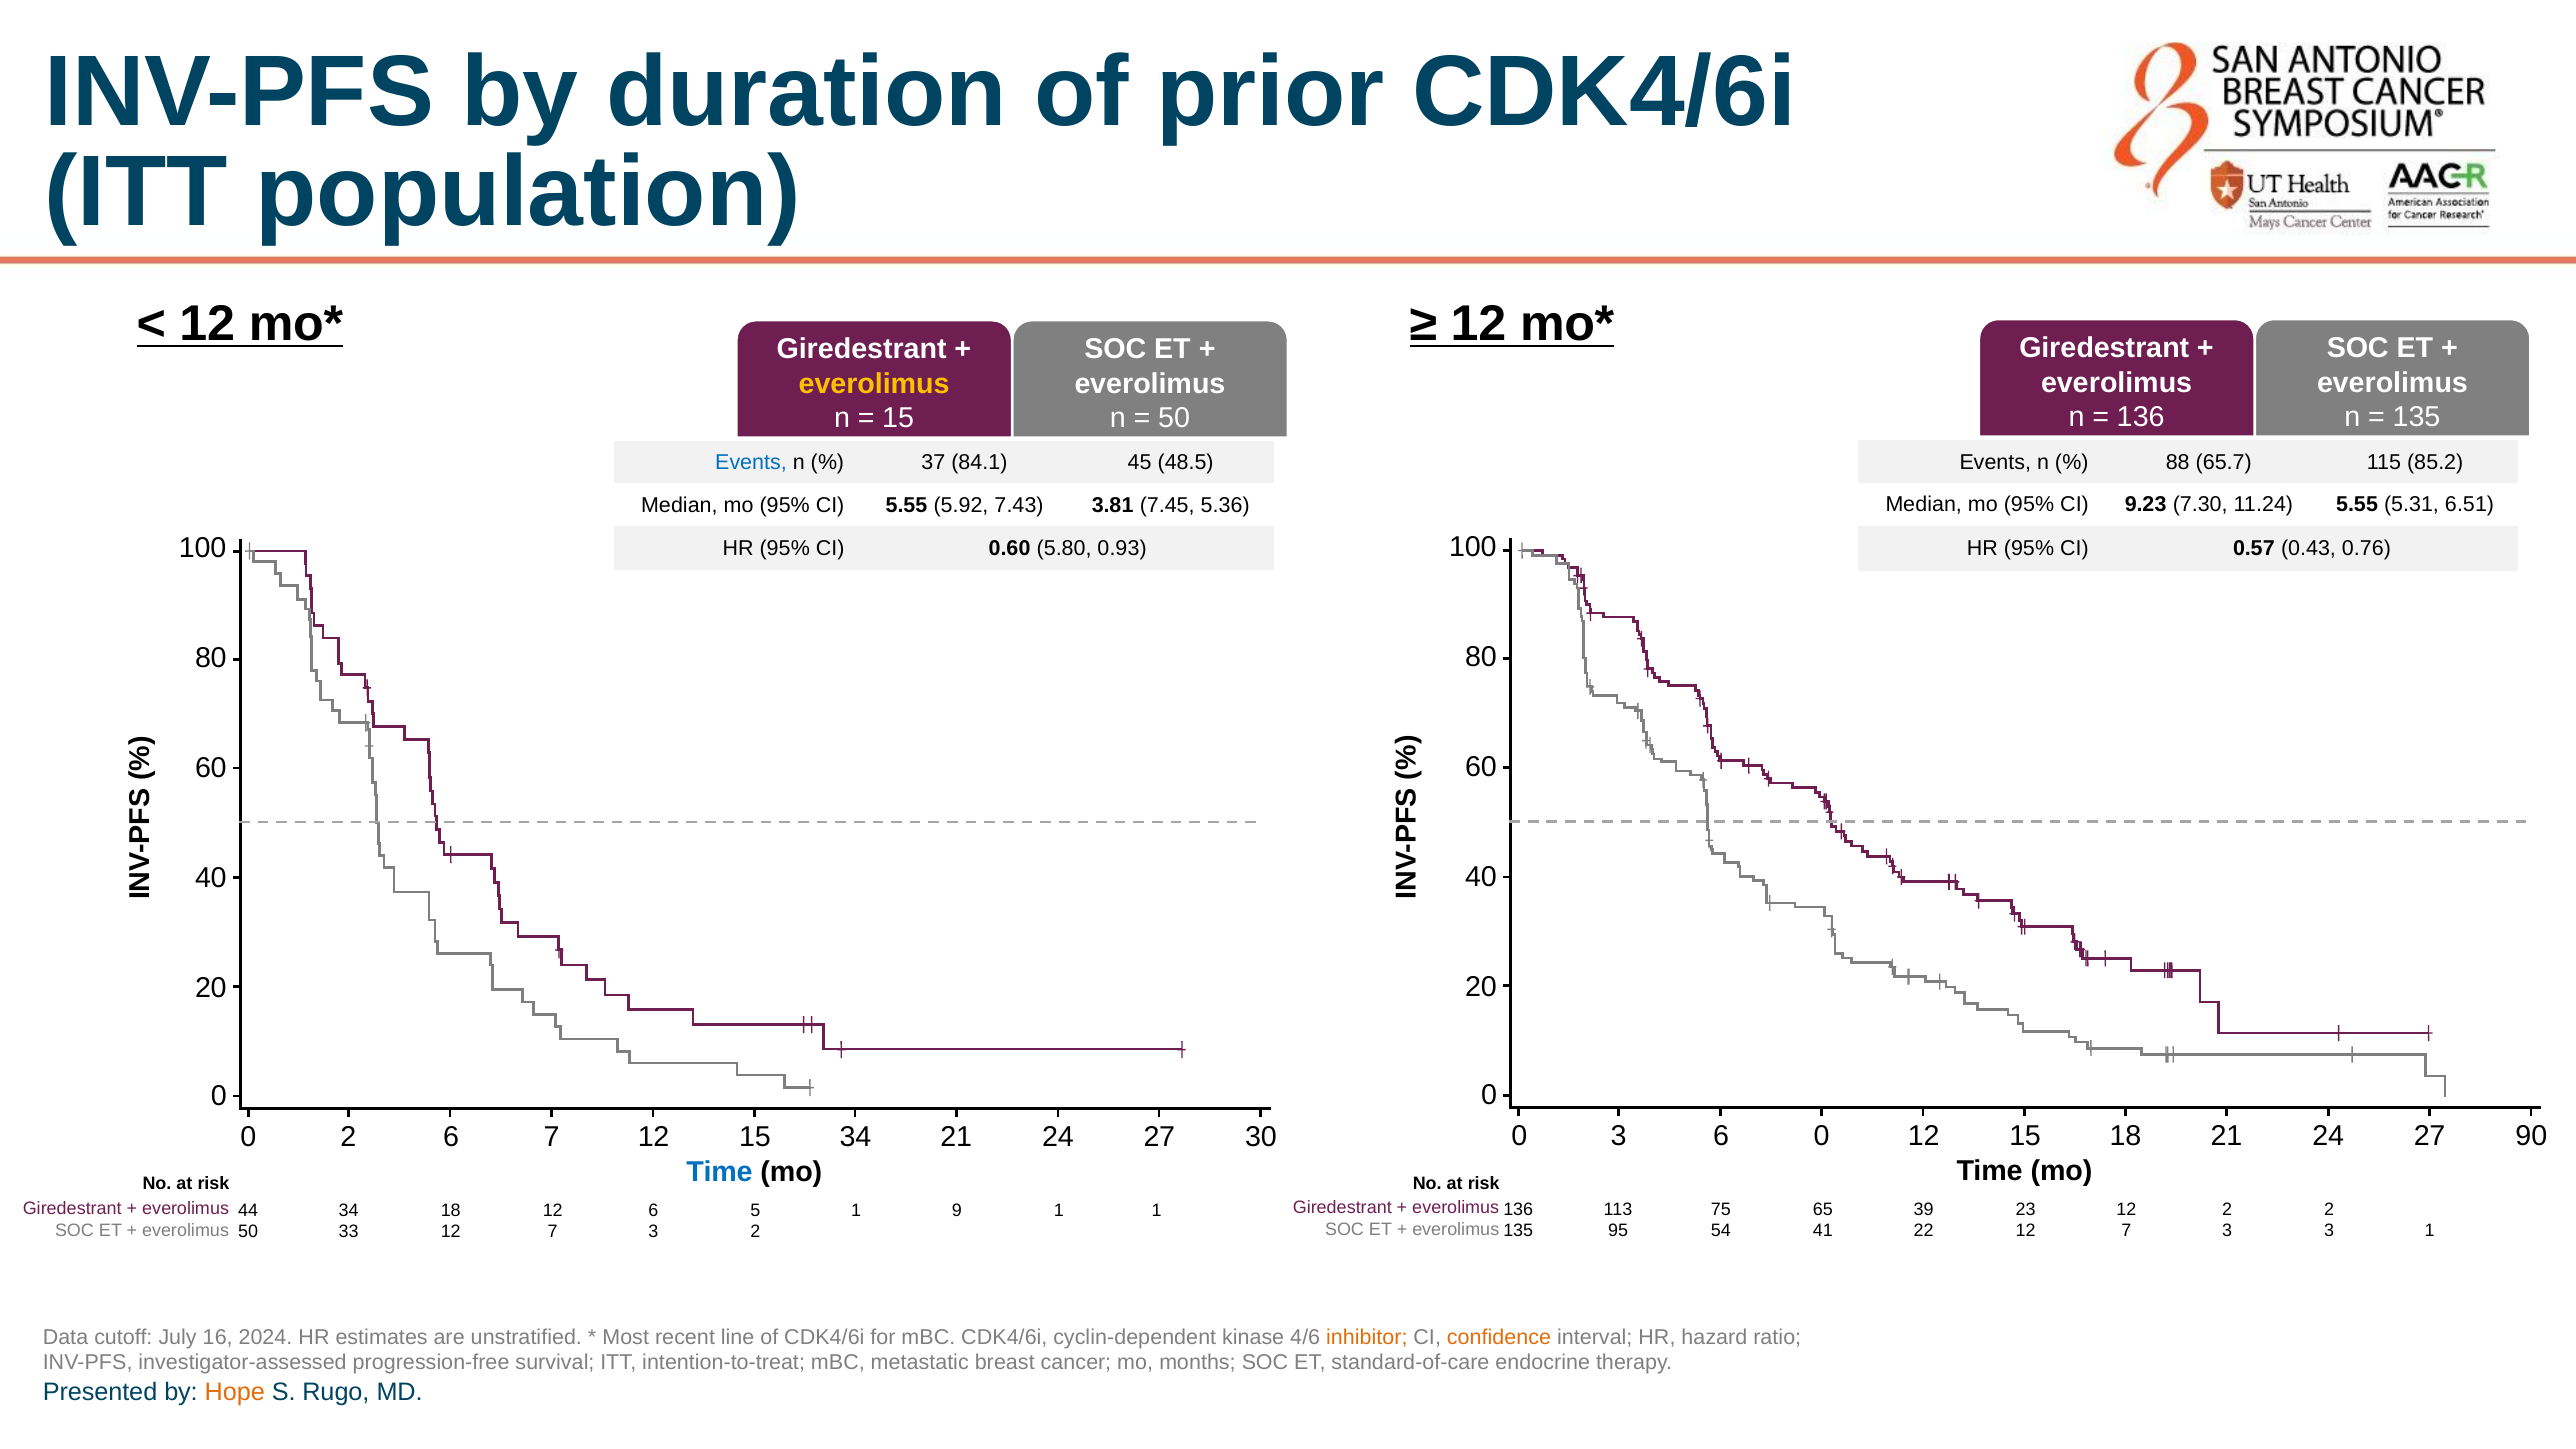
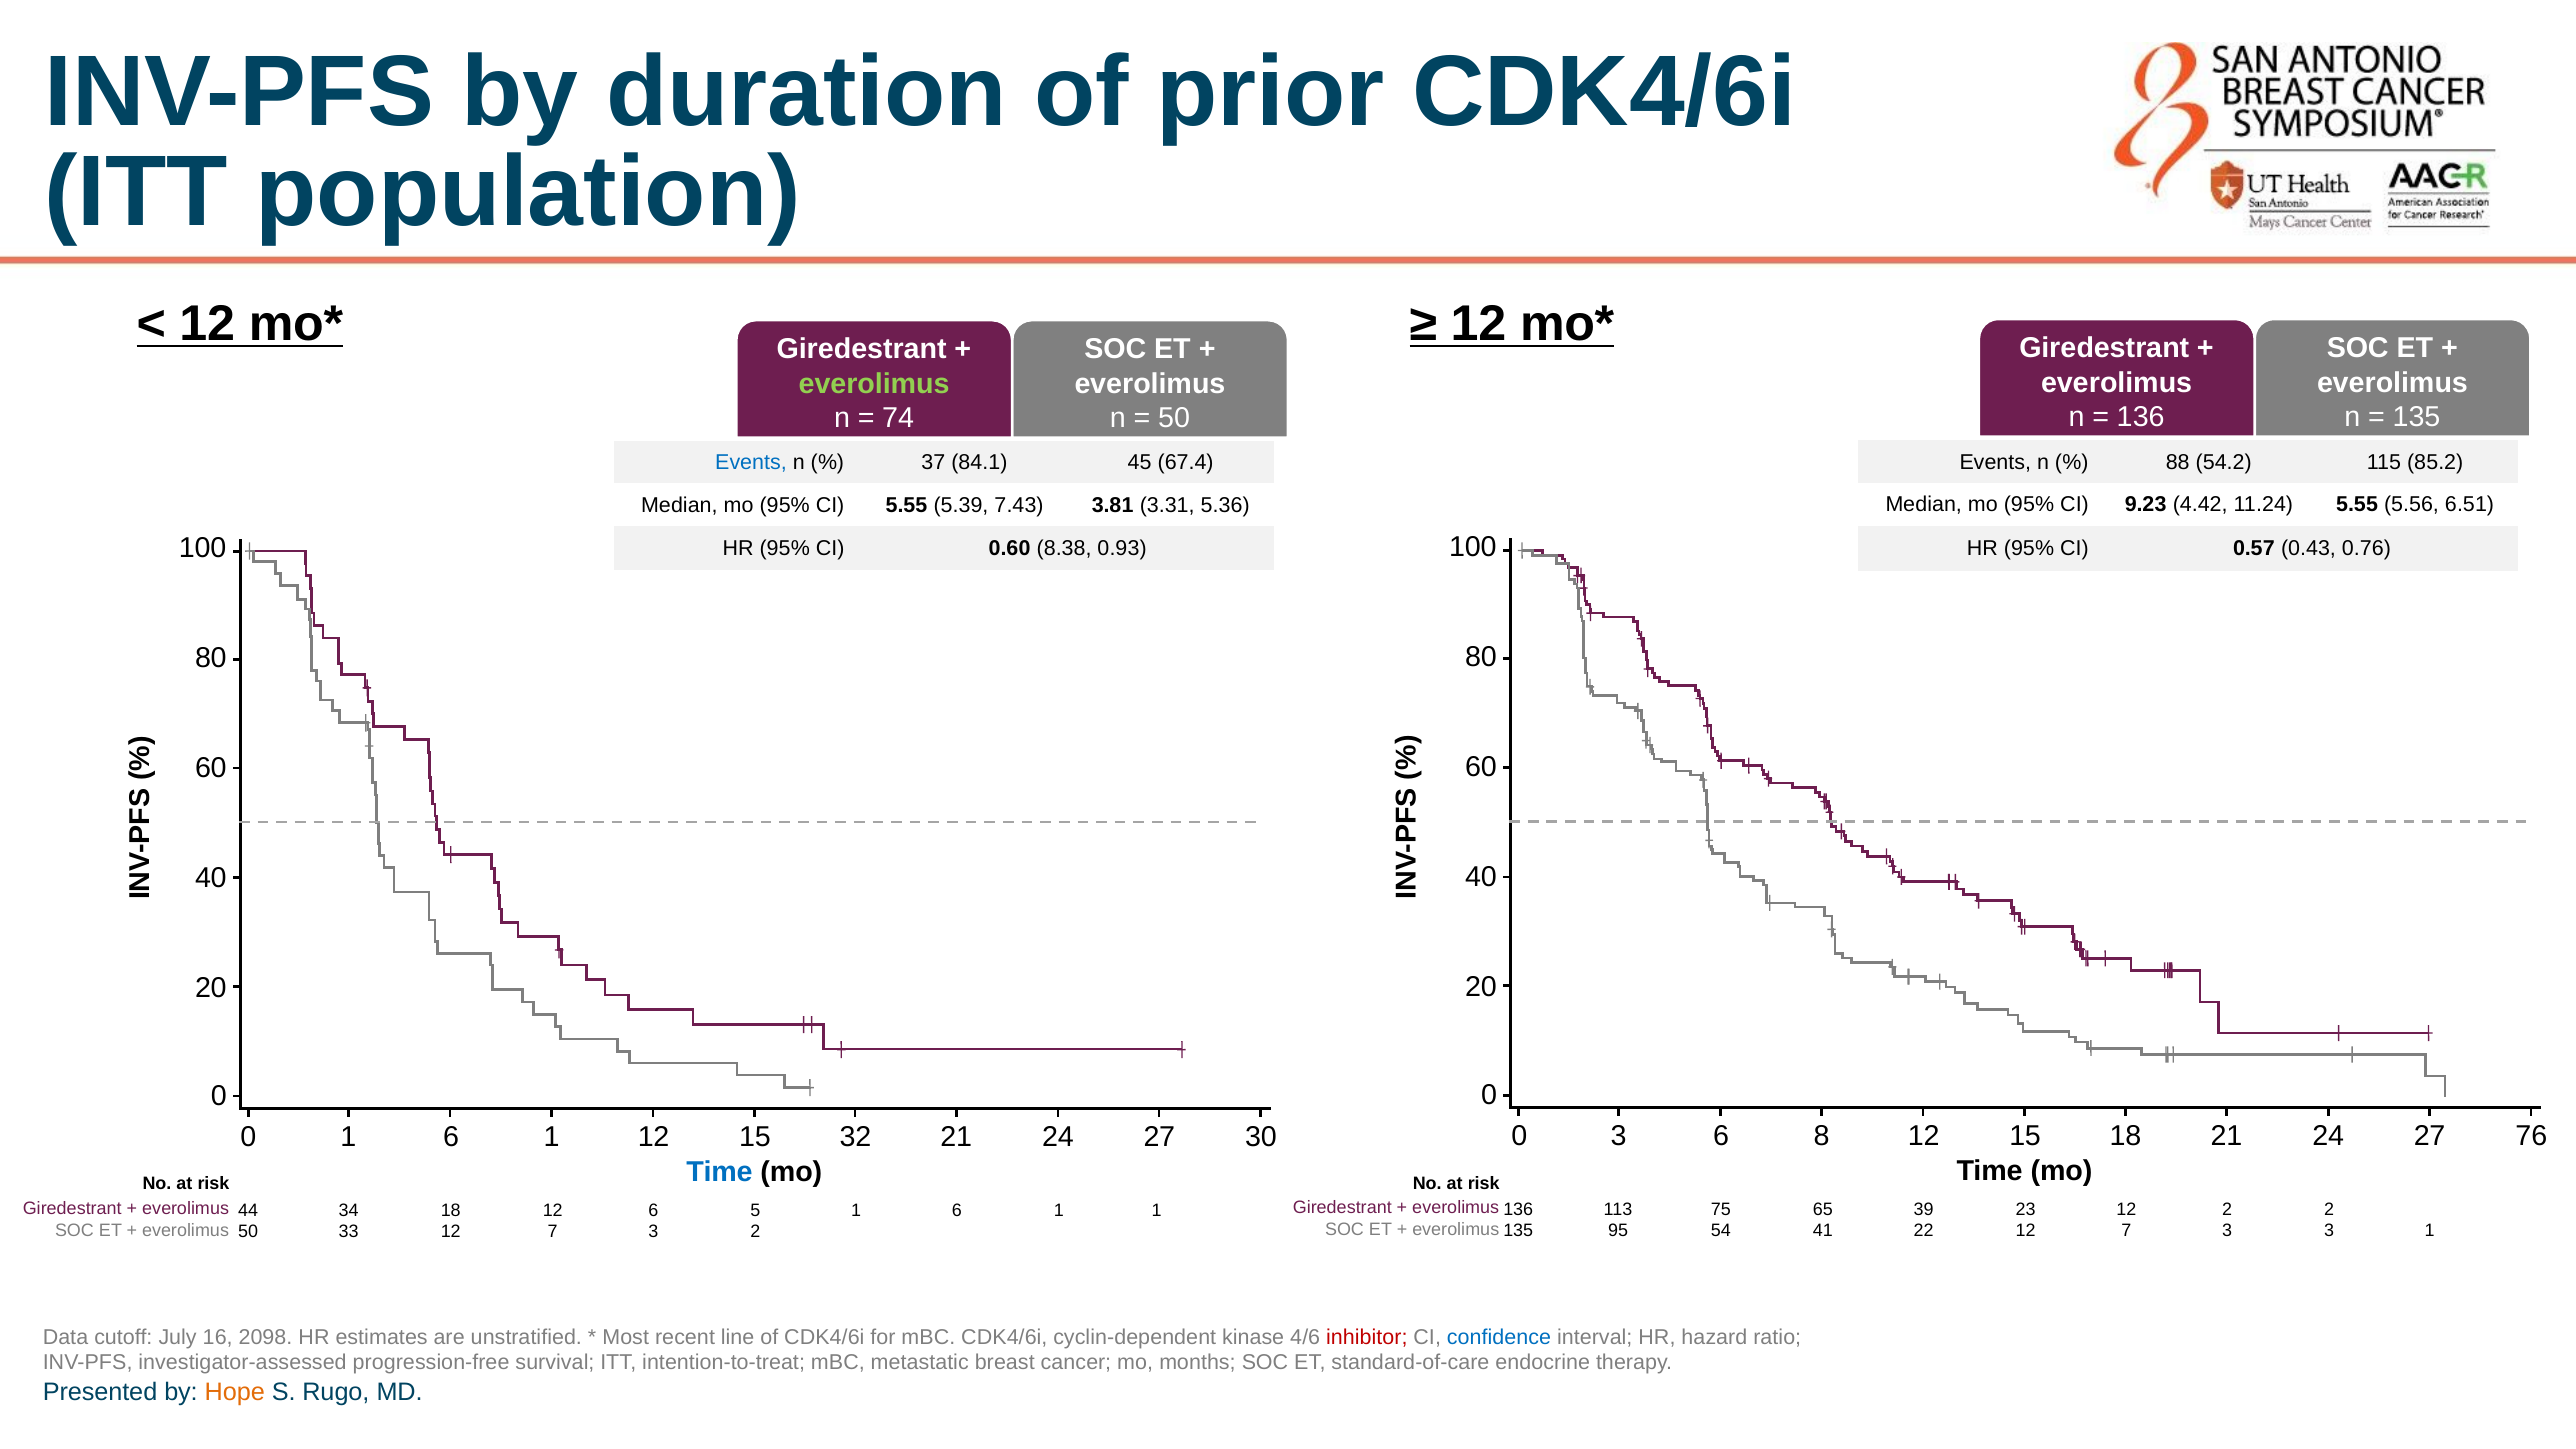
everolimus colour: yellow -> light green (874, 384)
15: 15 -> 74 (898, 418)
65.7: 65.7 -> 54.2 (2224, 462)
48.5: 48.5 -> 67.4 (1186, 463)
7.30: 7.30 -> 4.42 (2200, 505)
5.31: 5.31 -> 5.56 (2411, 505)
5.92: 5.92 -> 5.39 (961, 505)
7.45: 7.45 -> 3.31 (1167, 505)
5.80: 5.80 -> 8.38 (1064, 549)
6 0: 0 -> 8 (1822, 1136)
90: 90 -> 76 (2531, 1136)
2: 2 -> 1 (348, 1137)
7: 7 -> 1 (552, 1137)
15 34: 34 -> 32 (855, 1137)
9: 9 -> 6 (957, 1210)
2024: 2024 -> 2098 (265, 1337)
inhibitor colour: orange -> red (1367, 1337)
confidence colour: orange -> blue (1499, 1337)
